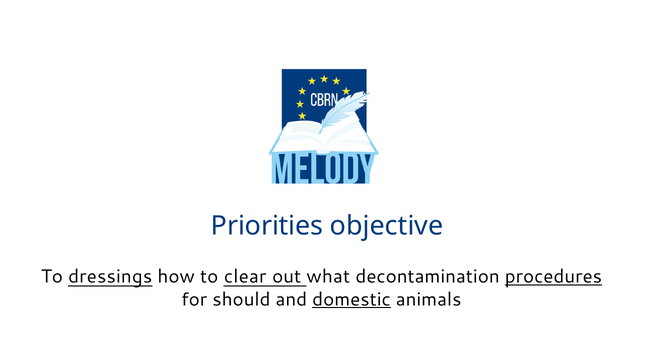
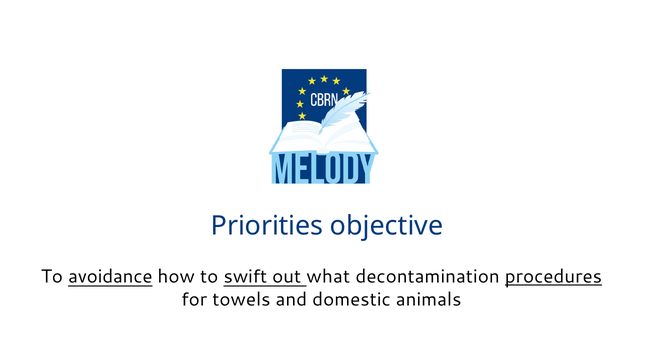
dressings: dressings -> avoidance (110, 277)
clear: clear -> swift (245, 277)
should: should -> towels (241, 300)
domestic underline: present -> none (352, 300)
